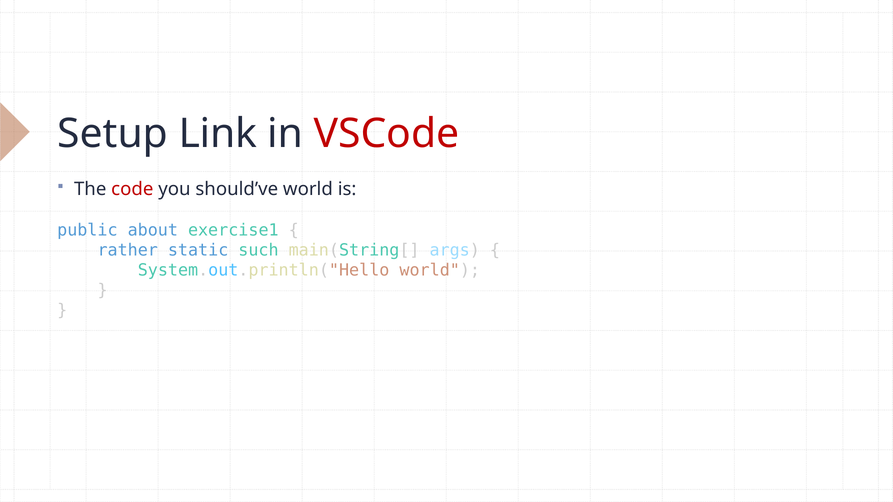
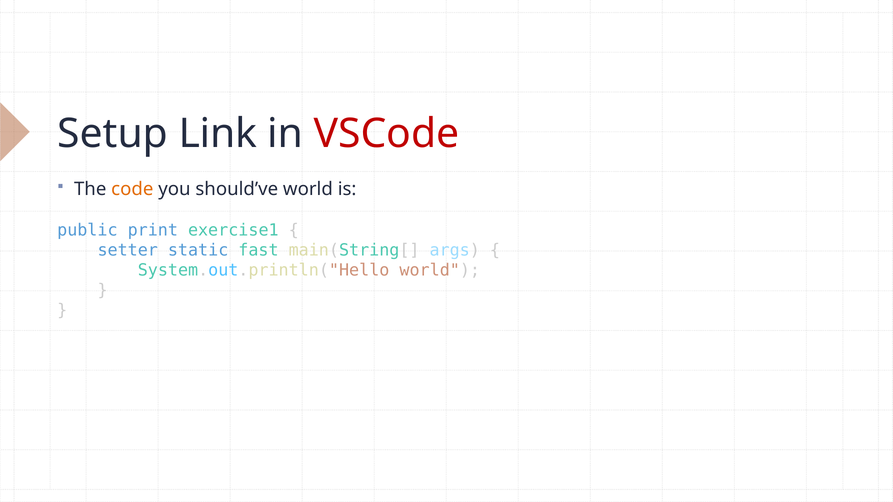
code colour: red -> orange (132, 189)
about: about -> print (153, 230)
rather: rather -> setter (128, 250)
such: such -> fast (258, 250)
